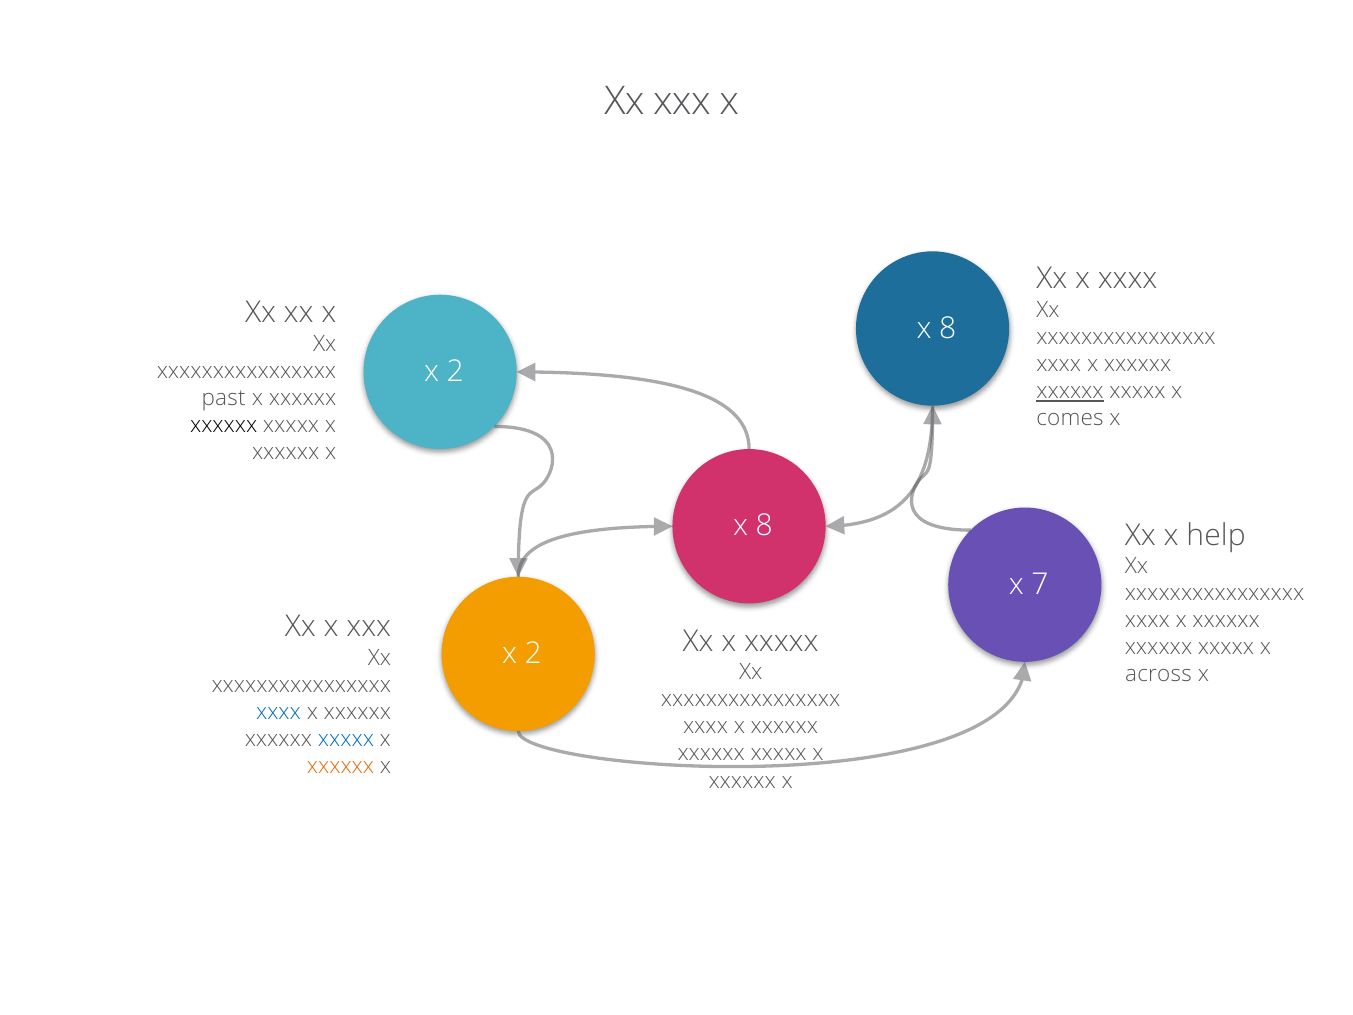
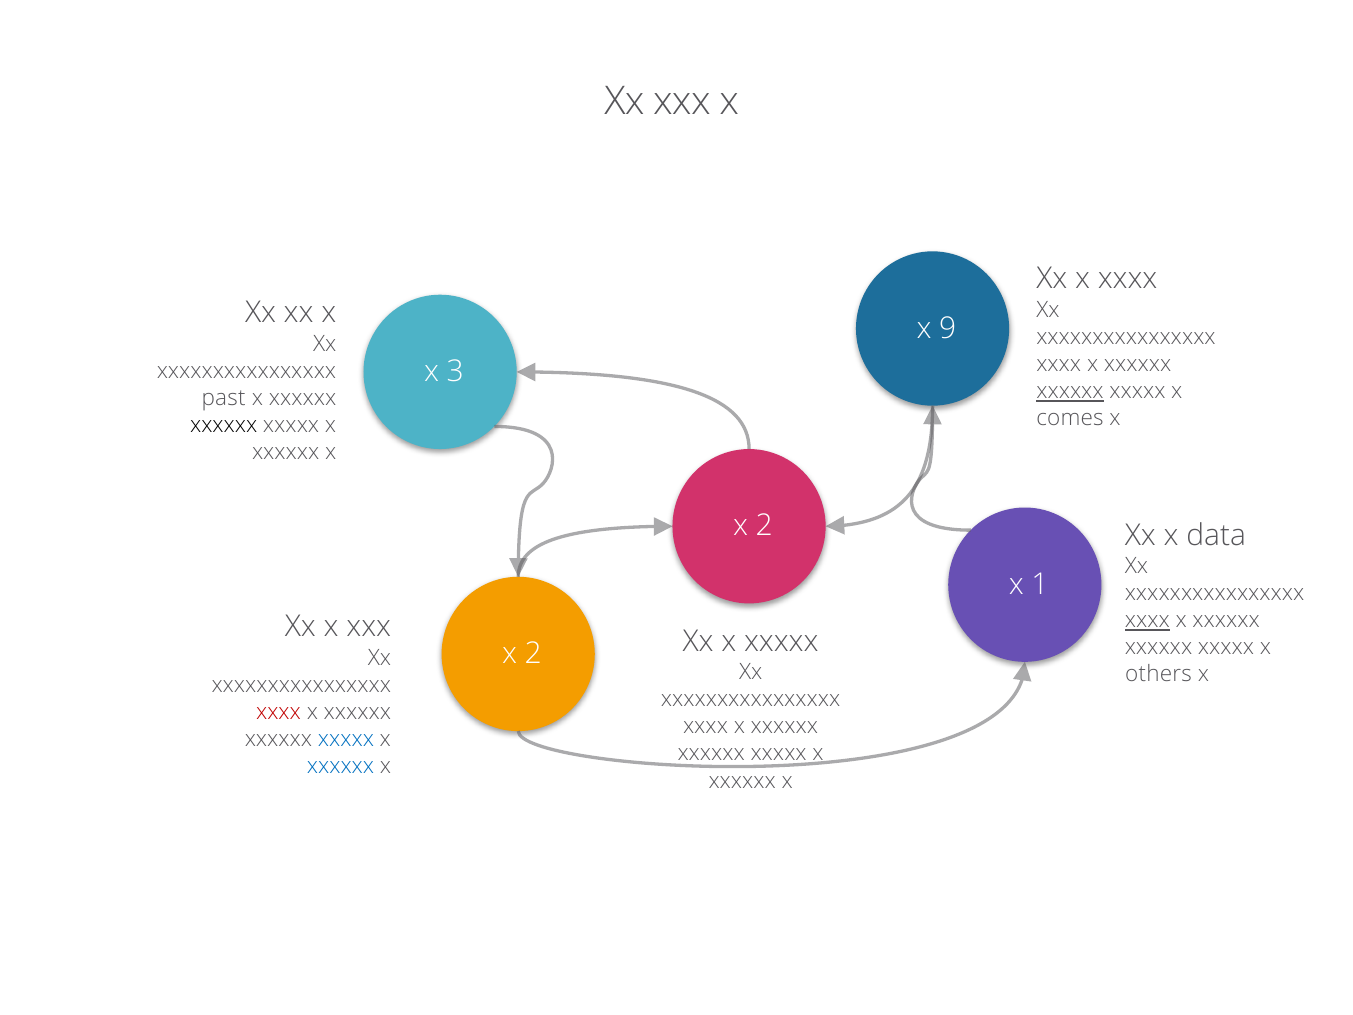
8: 8 -> 9 (948, 328)
2: 2 -> 3 (455, 372)
8: 8 -> 2 (764, 526)
help: help -> data (1216, 535)
7: 7 -> 1 (1040, 584)
xxxx underline: none -> present (1147, 620)
across: across -> others (1158, 674)
xxxx colour: blue -> red (279, 712)
xxxxxx colour: orange -> blue (341, 766)
